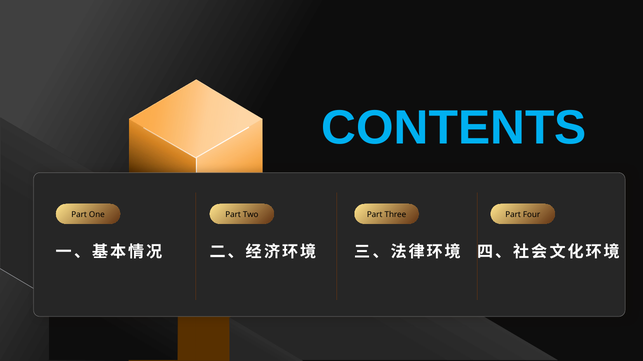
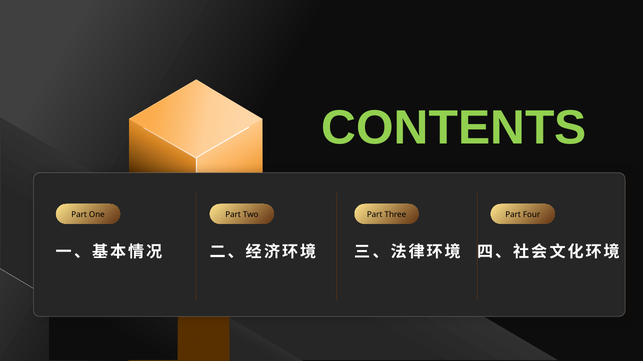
CONTENTS colour: light blue -> light green (454, 128)
